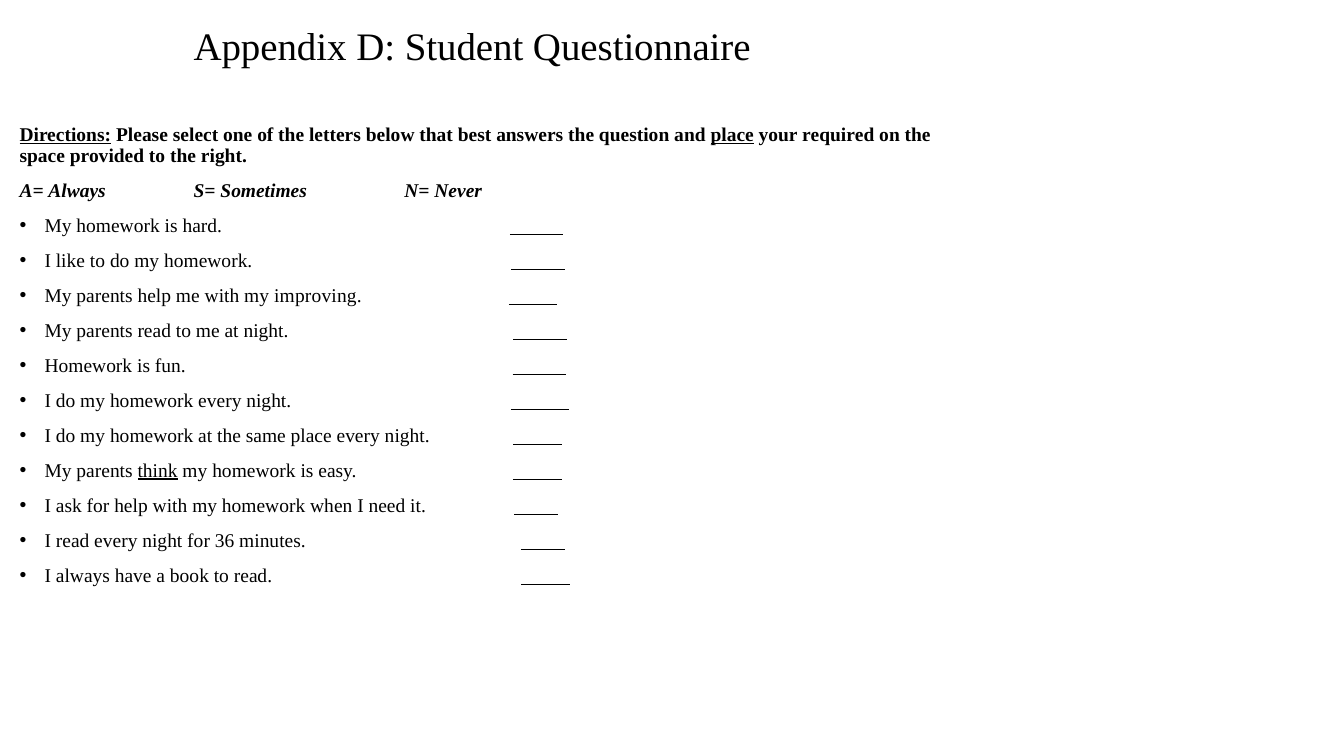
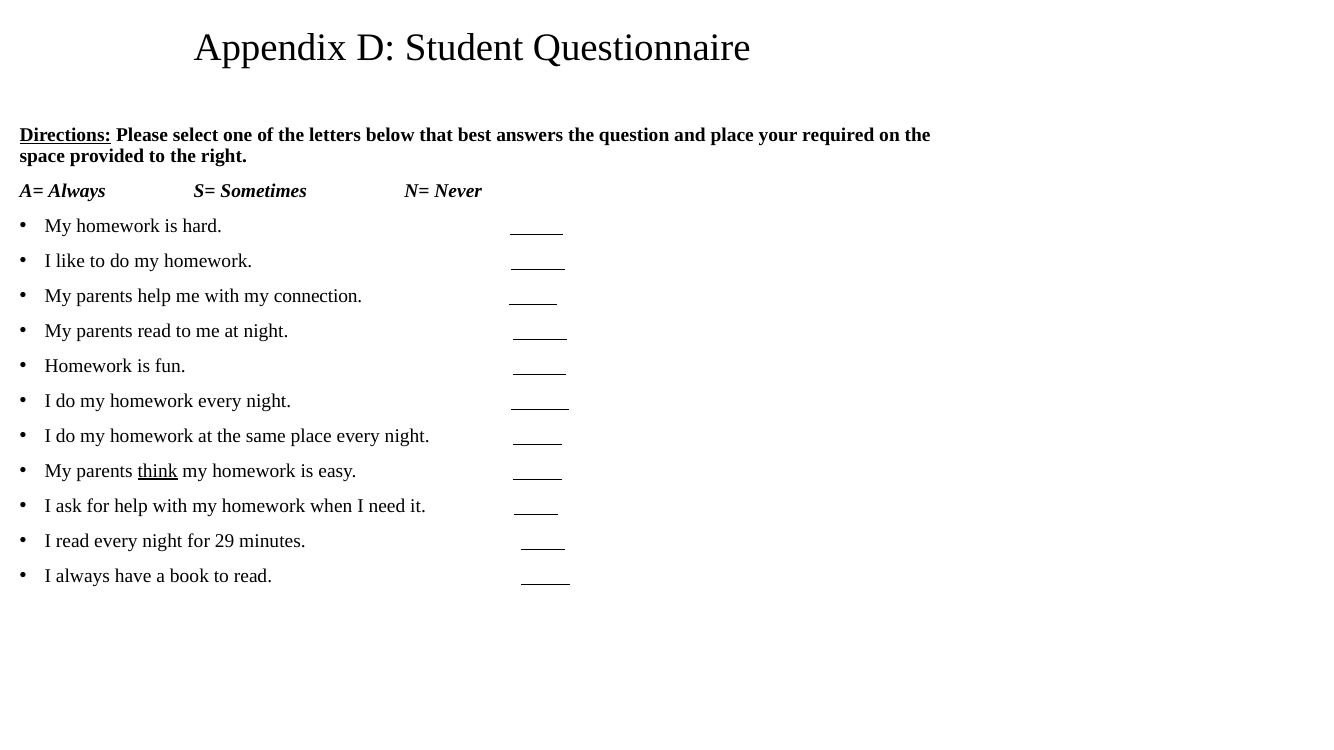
place underline: present -> none (732, 135)
improving: improving -> connection (318, 296)
36: 36 -> 29 (225, 541)
